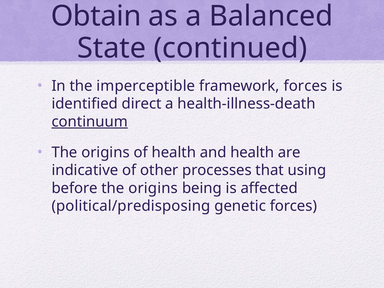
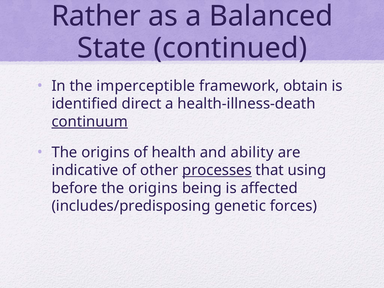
Obtain: Obtain -> Rather (96, 16)
framework forces: forces -> obtain (306, 86)
and health: health -> ability (252, 152)
processes underline: none -> present (217, 170)
political/predisposing: political/predisposing -> includes/predisposing (131, 206)
